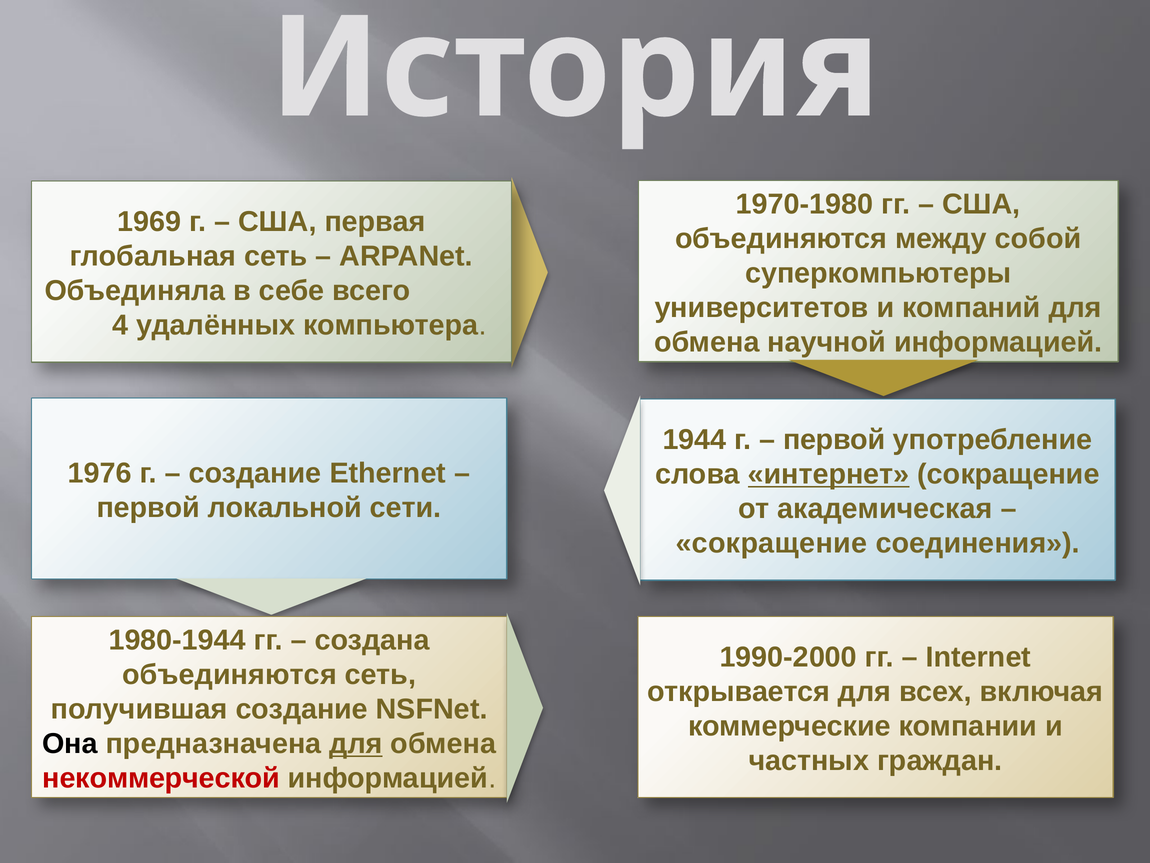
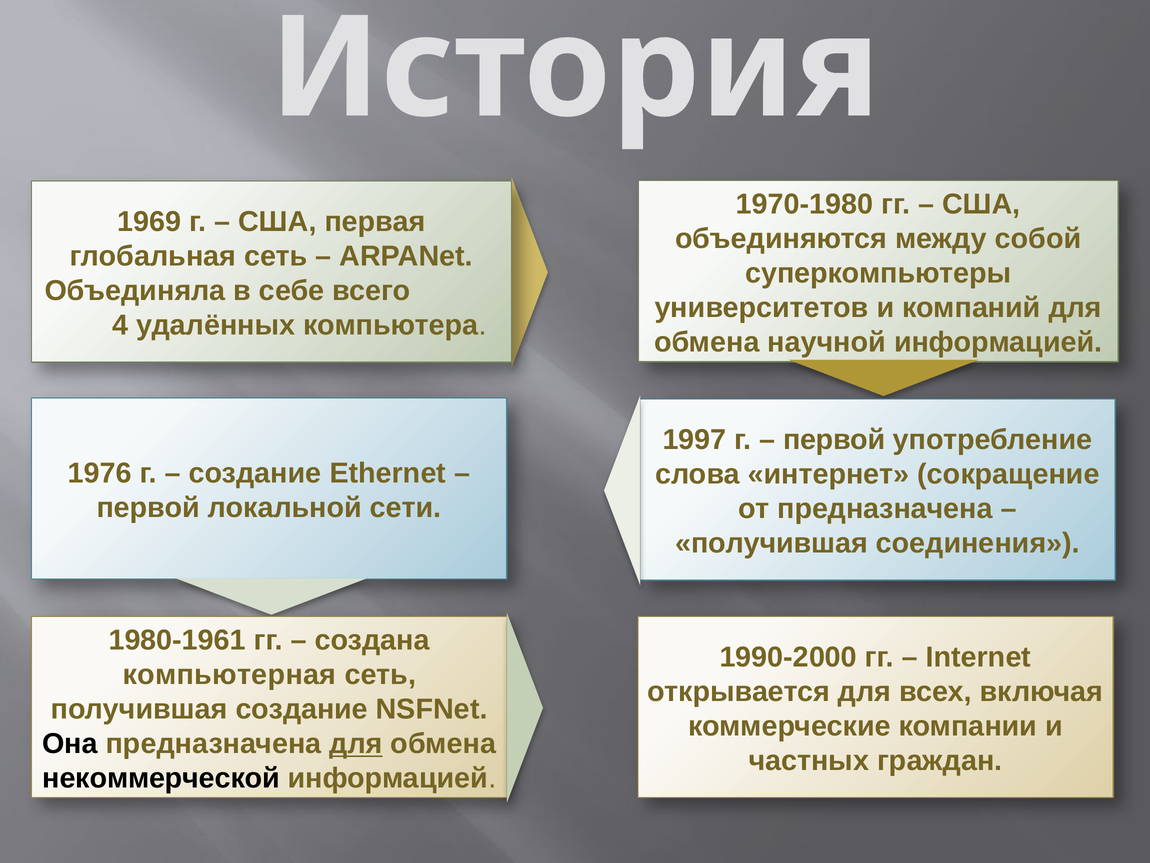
1944: 1944 -> 1997 (694, 440)
интернет underline: present -> none (829, 474)
от академическая: академическая -> предназначена (885, 509)
сокращение: сокращение -> получившая (772, 543)
1980-1944: 1980-1944 -> 1980-1961 (177, 640)
объединяются: объединяются -> компьютерная (229, 674)
некоммерческой colour: red -> black (161, 778)
